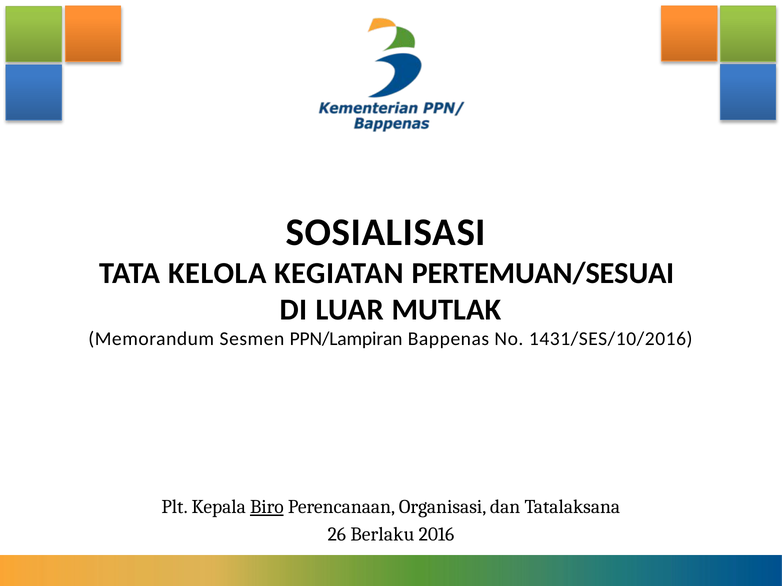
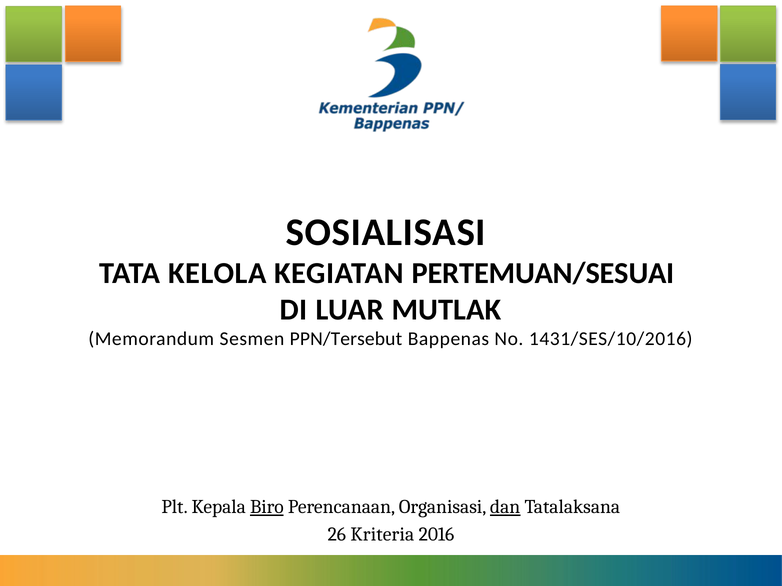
PPN/Lampiran: PPN/Lampiran -> PPN/Tersebut (346, 339)
dan underline: none -> present (505, 507)
Berlaku: Berlaku -> Kriteria (382, 535)
